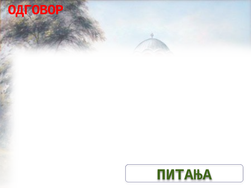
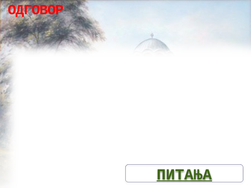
ПИТАЊА underline: none -> present (184, 175)
